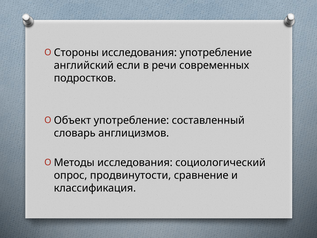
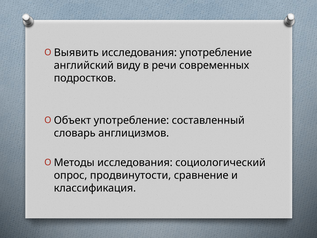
Стороны: Стороны -> Выявить (76, 53)
если: если -> виду (128, 65)
